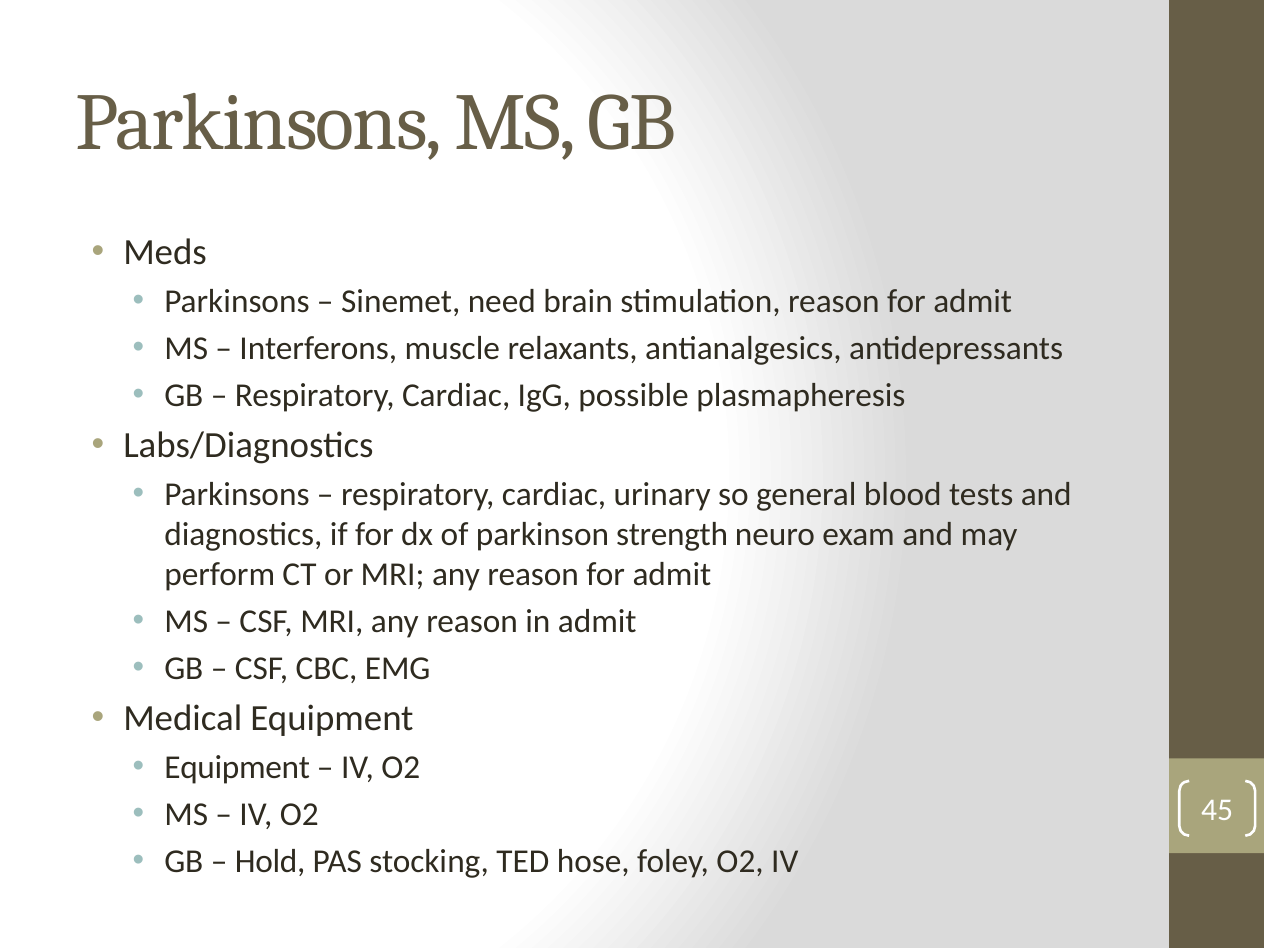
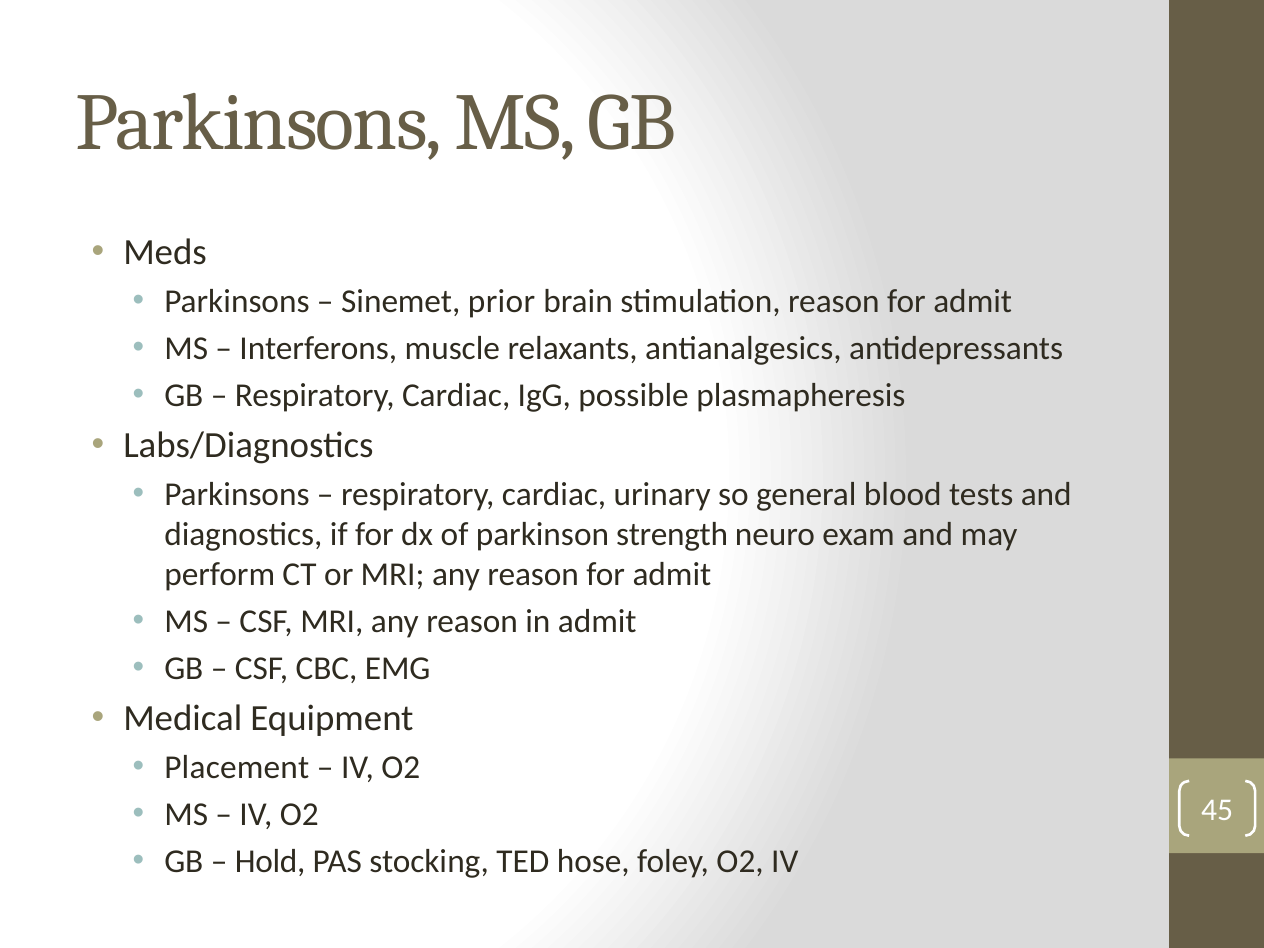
need: need -> prior (502, 301)
Equipment: Equipment -> Placement (237, 767)
